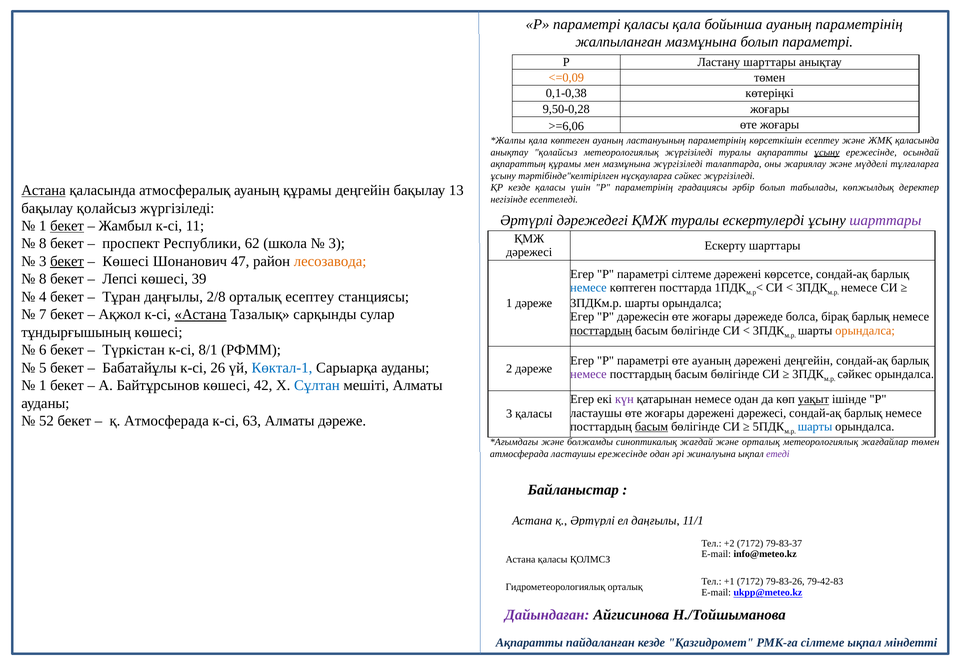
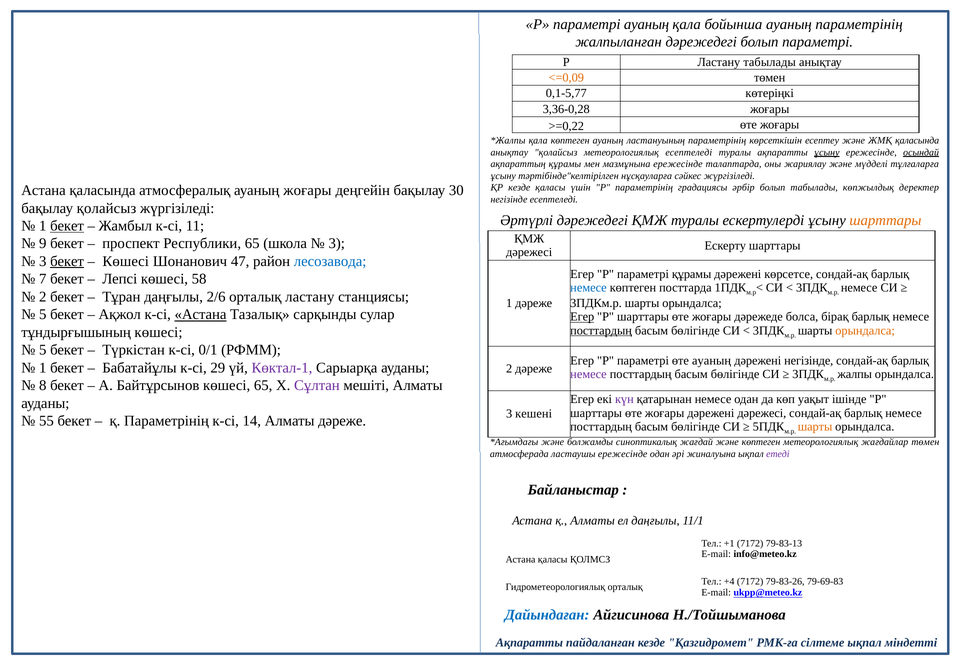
параметрі қаласы: қаласы -> ауаның (647, 24)
жалпыланған мазмұнына: мазмұнына -> дәрежедегі (701, 42)
Ластану шарттары: шарттары -> табылады (770, 62)
0,1-0,38: 0,1-0,38 -> 0,1-5,77 (566, 93)
9,50-0,28: 9,50-0,28 -> 3,36-0,28 (566, 109)
>=6,06: >=6,06 -> >=0,22 (566, 126)
метеорологиялық жүргізіледі: жүргізіледі -> есептеледі (689, 152)
осындай underline: none -> present (921, 152)
мазмұнына жүргізіледі: жүргізіледі -> ережесінде (678, 164)
Астана underline: present -> none (44, 190)
ауаның құрамы: құрамы -> жоғары (307, 190)
13: 13 -> 30 (456, 190)
шарттары colour: purple -> orange (885, 221)
8: 8 -> 9 (43, 244)
Республики 62: 62 -> 65 (252, 244)
лесозавода colour: orange -> blue (330, 261)
параметрі сілтеме: сілтеме -> құрамы (692, 274)
8: 8 -> 7 (43, 279)
39: 39 -> 58 (199, 279)
4: 4 -> 2 (43, 297)
2/8: 2/8 -> 2/6 (216, 297)
орталық есептеу: есептеу -> ластану (310, 297)
7: 7 -> 5 (43, 315)
Егер underline: none -> present (582, 317)
P дәрежесін: дәрежесін -> шарттары (643, 317)
6: 6 -> 5 (43, 350)
8/1: 8/1 -> 0/1 (208, 350)
дәрежені деңгейін: деңгейін -> негізінде (809, 361)
5: 5 -> 1 (43, 368)
26: 26 -> 29 (218, 368)
Көктал-1 colour: blue -> purple (282, 368)
сәйкес: сәйкес -> жалпы (855, 375)
1: 1 -> 8 (43, 386)
көшесі 42: 42 -> 65 (263, 386)
Сұлтан colour: blue -> purple (317, 386)
уақыт underline: present -> none (813, 400)
ластаушы: ластаушы -> шарттары (596, 413)
3 қаласы: қаласы -> кешені (534, 414)
52: 52 -> 55 (46, 421)
қ Атмосферада: Атмосферада -> Параметрінің (166, 421)
63: 63 -> 14 (252, 421)
басым underline: present -> none (652, 427)
шарты colour: blue -> orange (815, 427)
және орталық: орталық -> көптеген (761, 442)
қ Әртүрлі: Әртүрлі -> Алматы (593, 521)
+2: +2 -> +1 (729, 544)
79-83-37: 79-83-37 -> 79-83-13 (784, 544)
+1: +1 -> +4 (729, 582)
79-42-83: 79-42-83 -> 79-69-83 (825, 582)
Дайындаған colour: purple -> blue (547, 615)
